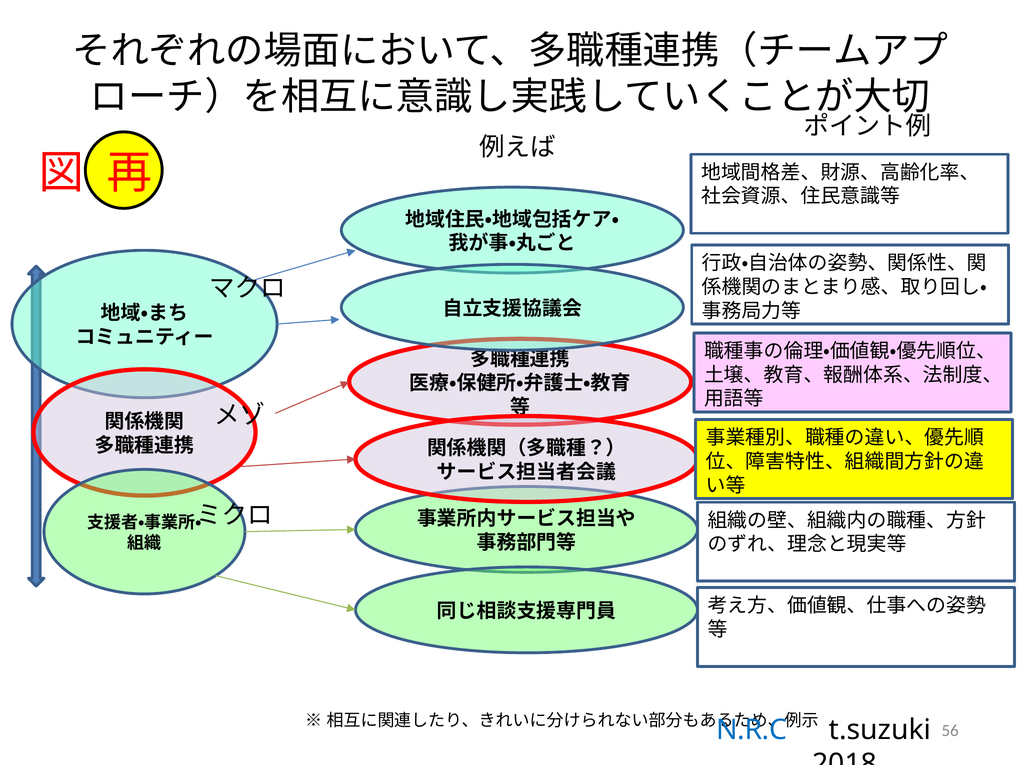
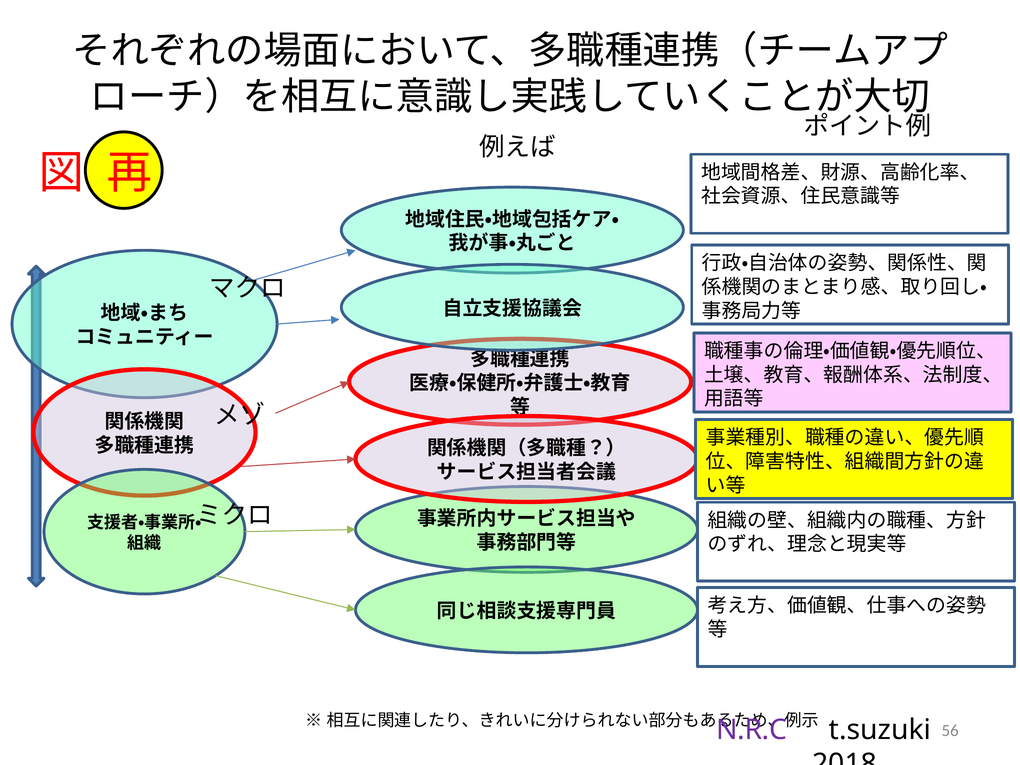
N.R.C colour: blue -> purple (752, 730)
